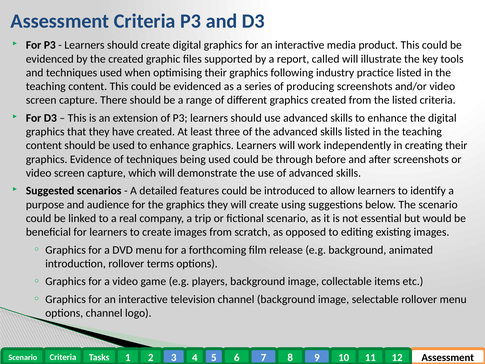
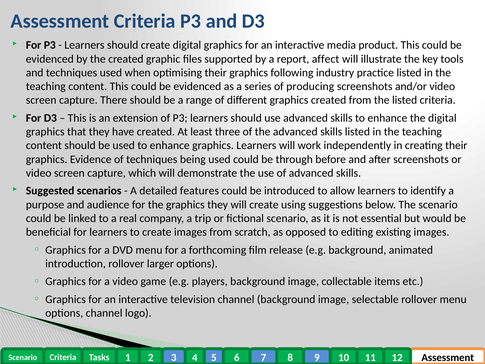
called: called -> affect (326, 59)
terms: terms -> larger (160, 264)
